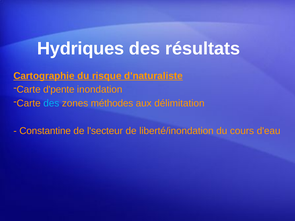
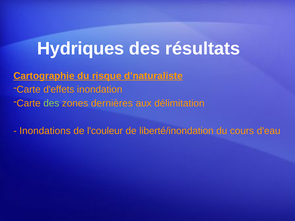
d'pente: d'pente -> d'effets (59, 90)
des colour: light blue -> light green (51, 103)
méthodes: méthodes -> dernières (112, 103)
Constantine: Constantine -> Inondations (45, 131)
l'secteur: l'secteur -> l'couleur (105, 131)
